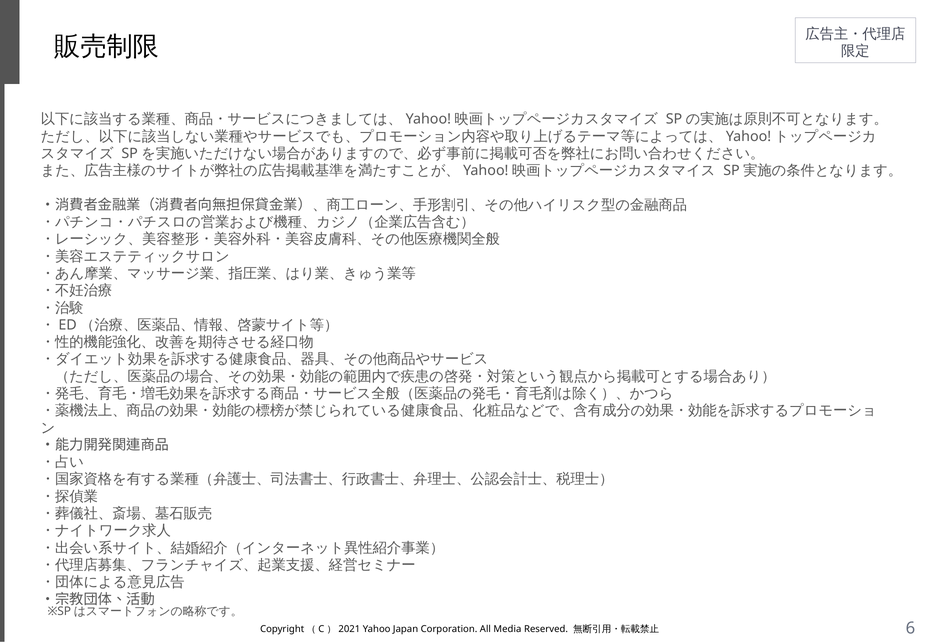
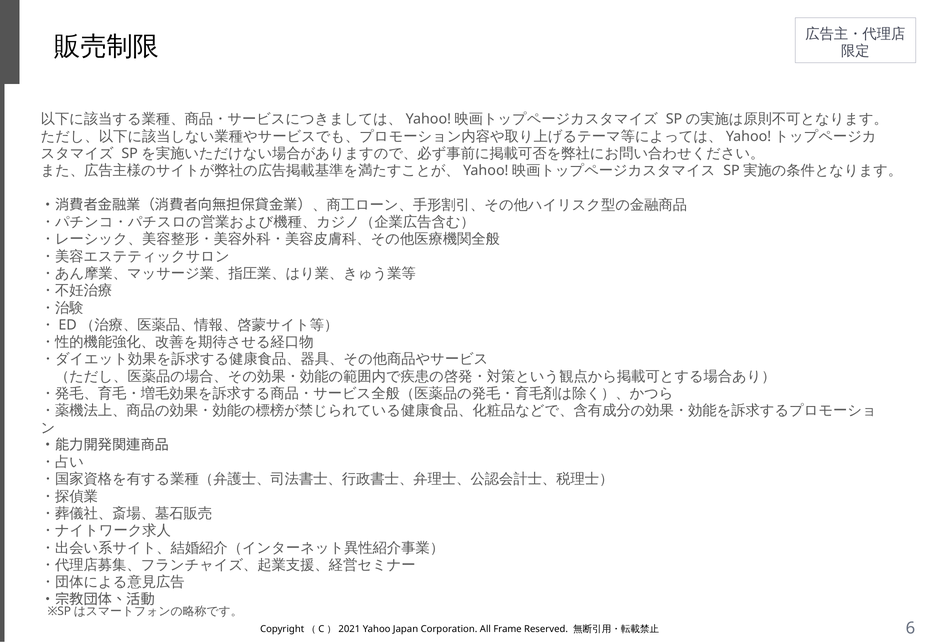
Media: Media -> Frame (508, 629)
